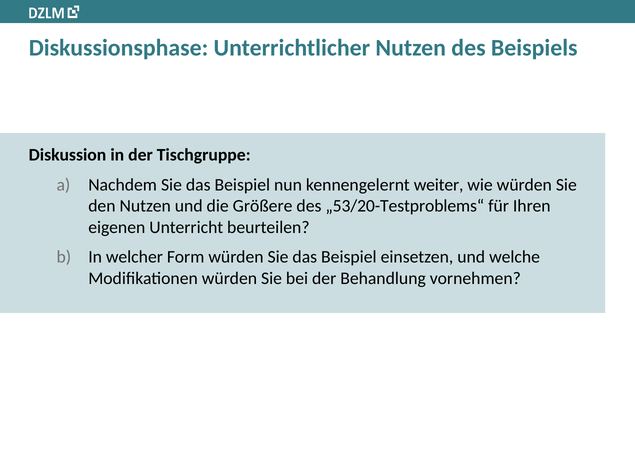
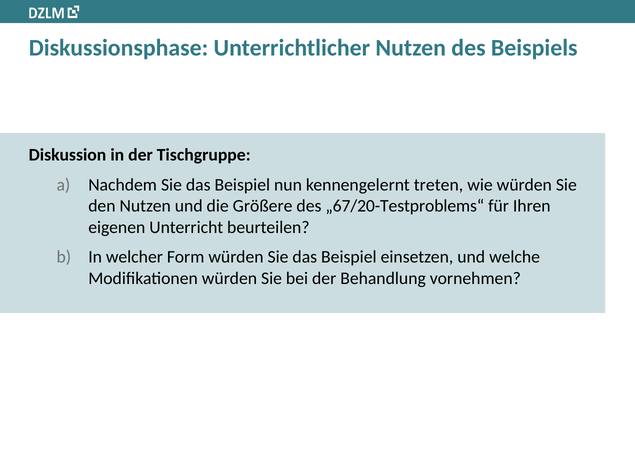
weiter: weiter -> treten (439, 185)
„53/20-Testproblems“: „53/20-Testproblems“ -> „67/20-Testproblems“ (405, 206)
